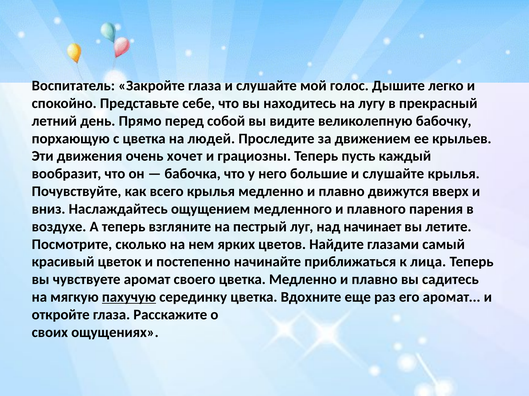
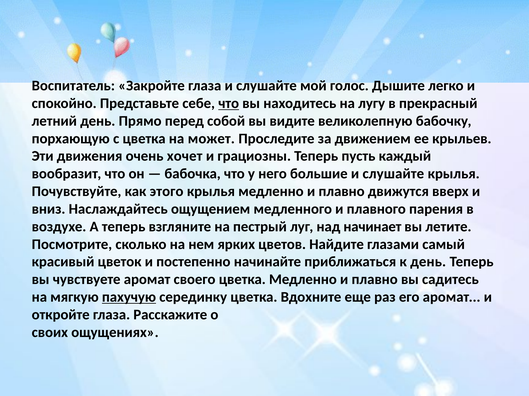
что underline: none -> present (229, 104)
людей: людей -> может (211, 139)
всего: всего -> этого (167, 192)
к лица: лица -> день (428, 262)
